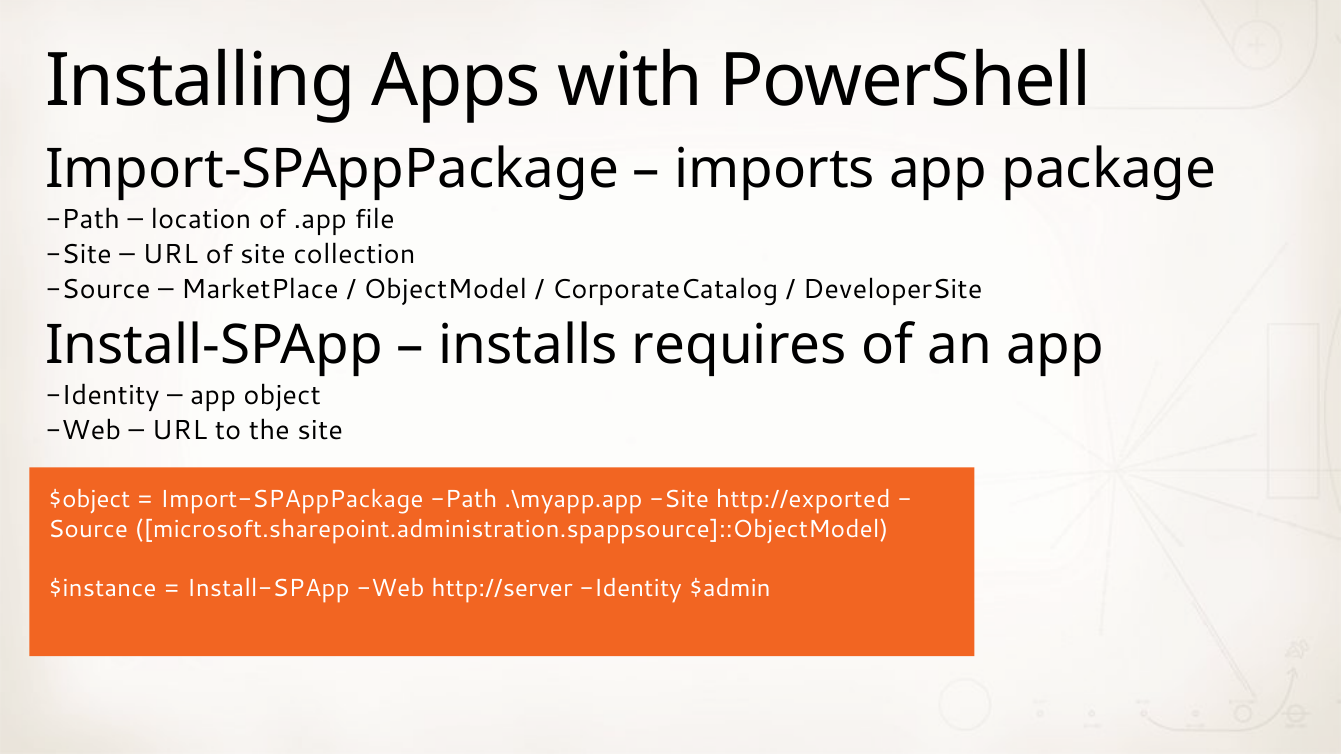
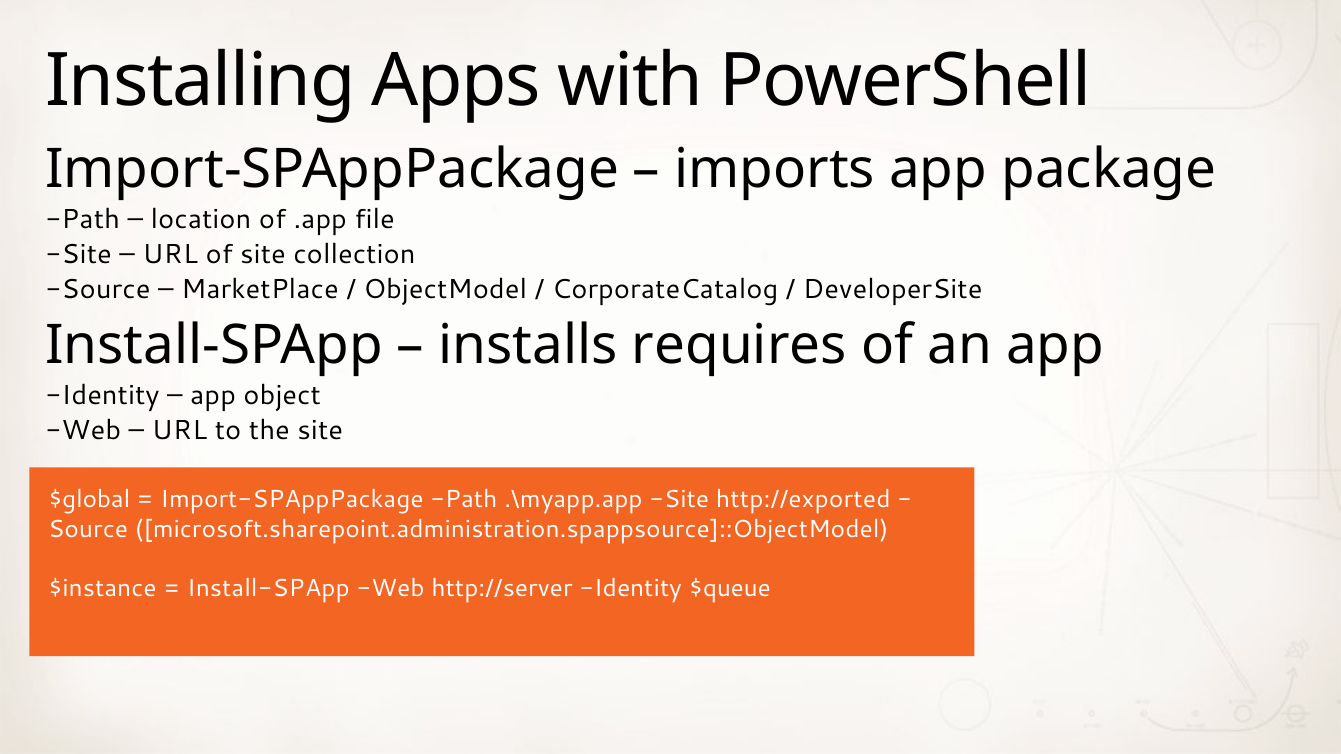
$object: $object -> $global (89, 500)
$admin: $admin -> $queue (730, 588)
